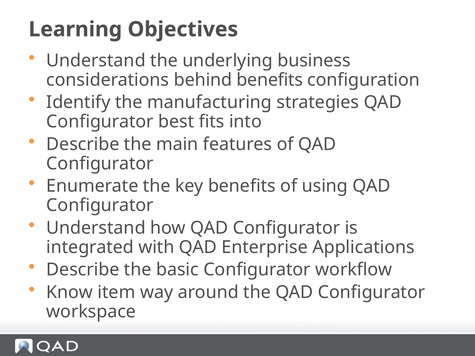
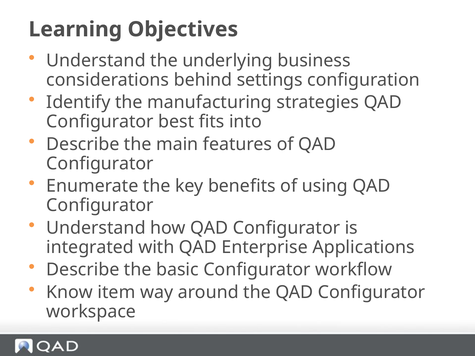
behind benefits: benefits -> settings (270, 80)
